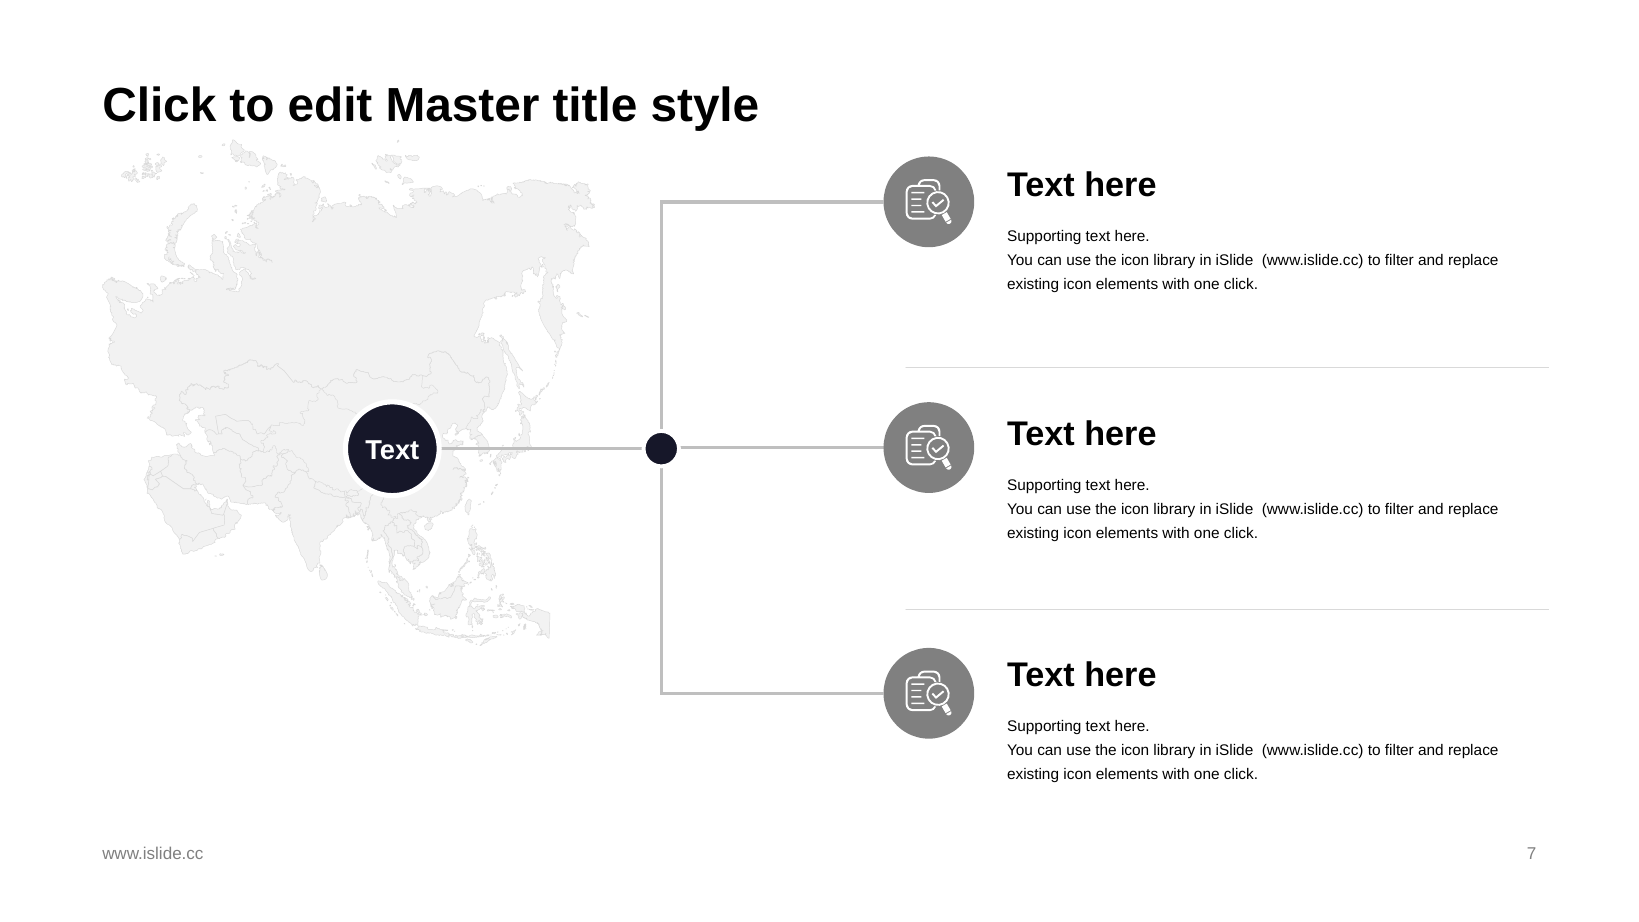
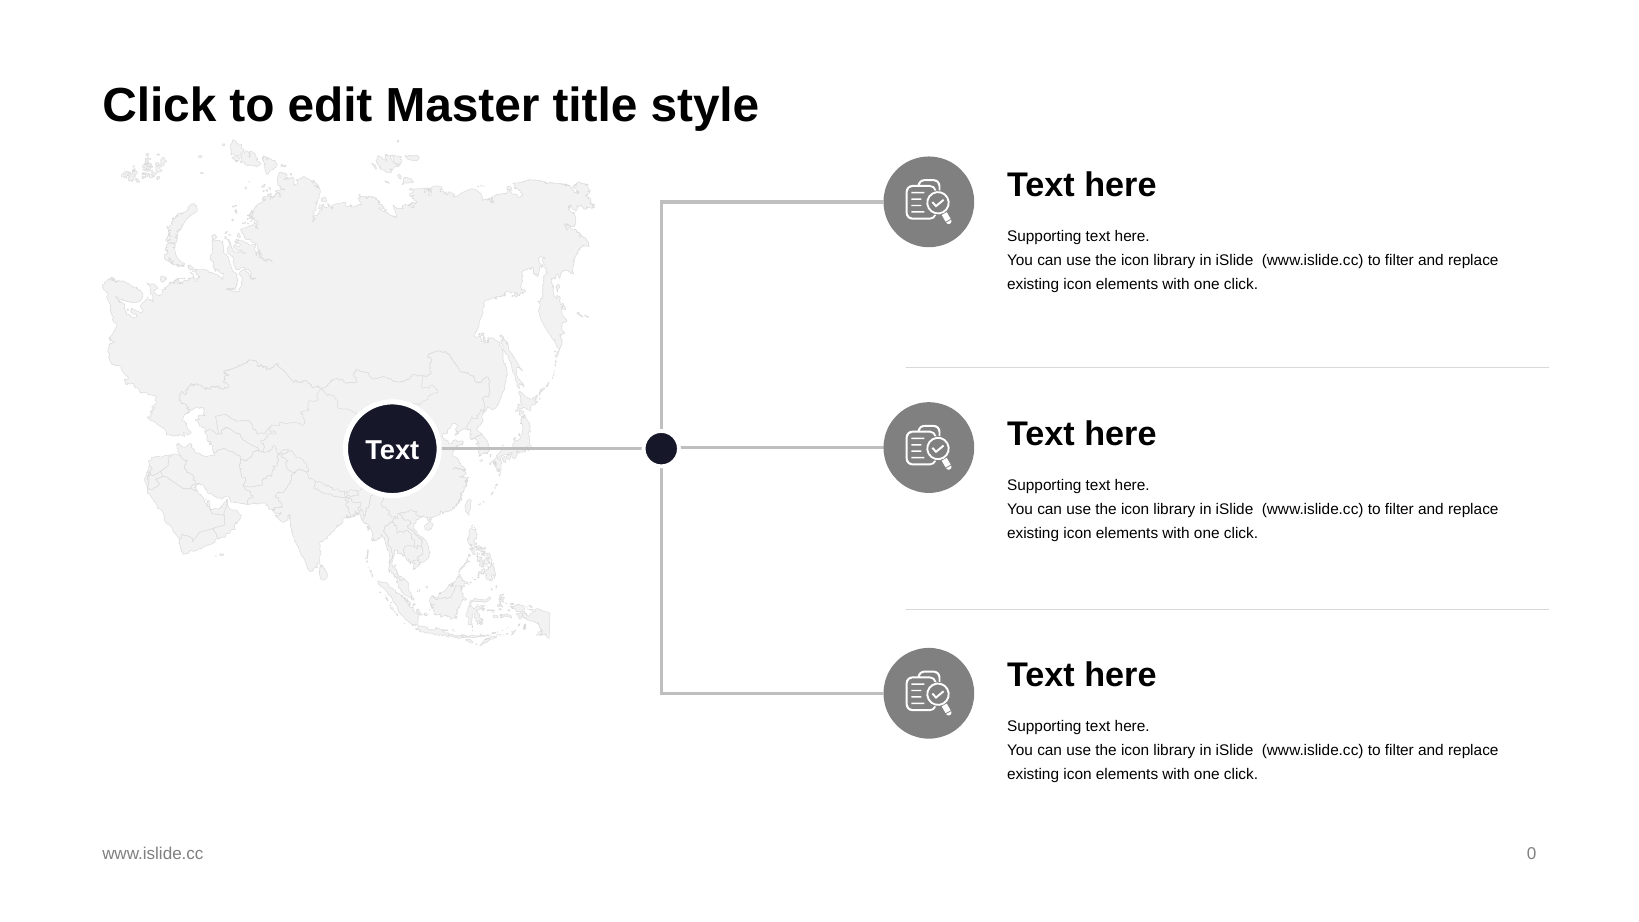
7: 7 -> 0 (1532, 854)
